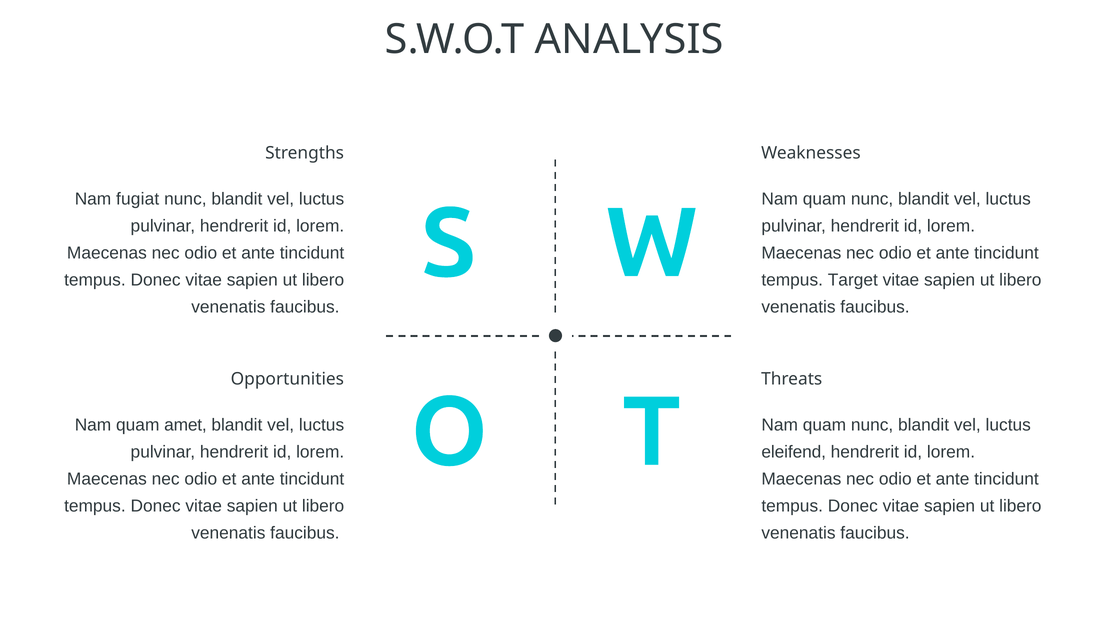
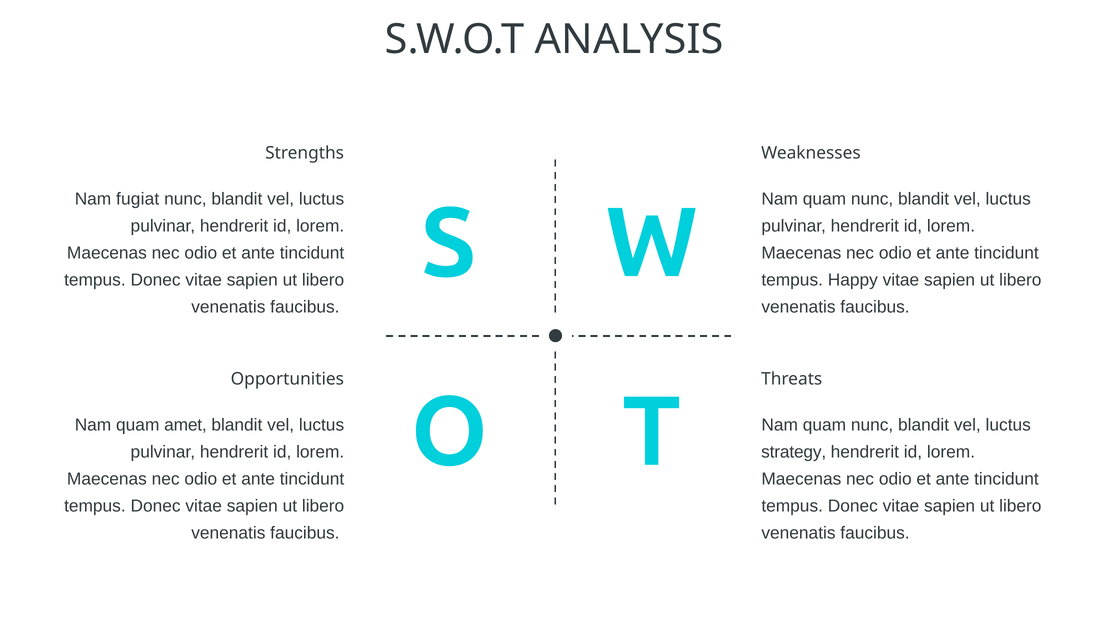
Target: Target -> Happy (853, 280)
eleifend: eleifend -> strategy (794, 452)
